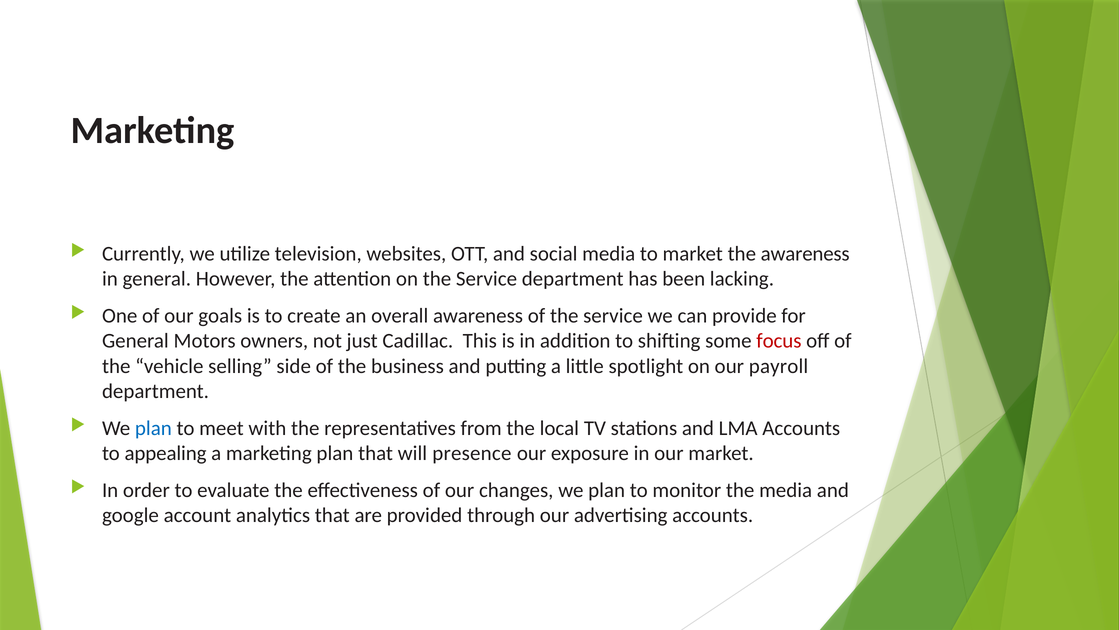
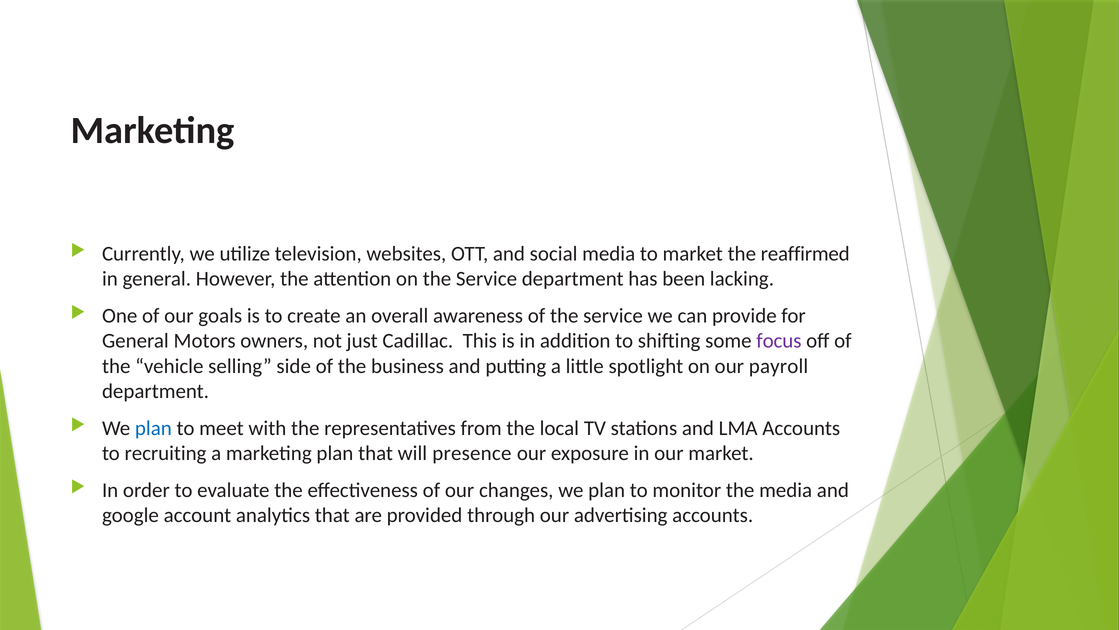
the awareness: awareness -> reaffirmed (805, 253)
focus colour: red -> purple (779, 341)
appealing: appealing -> recruiting (166, 453)
